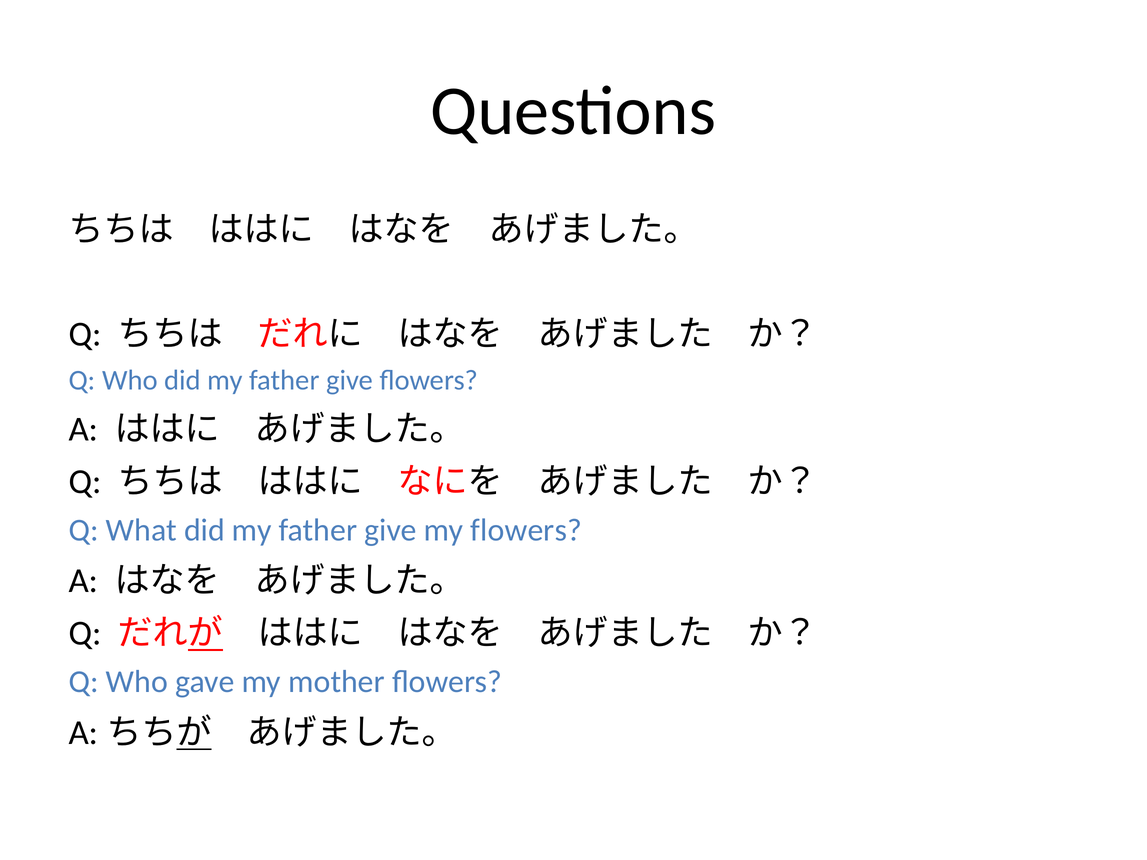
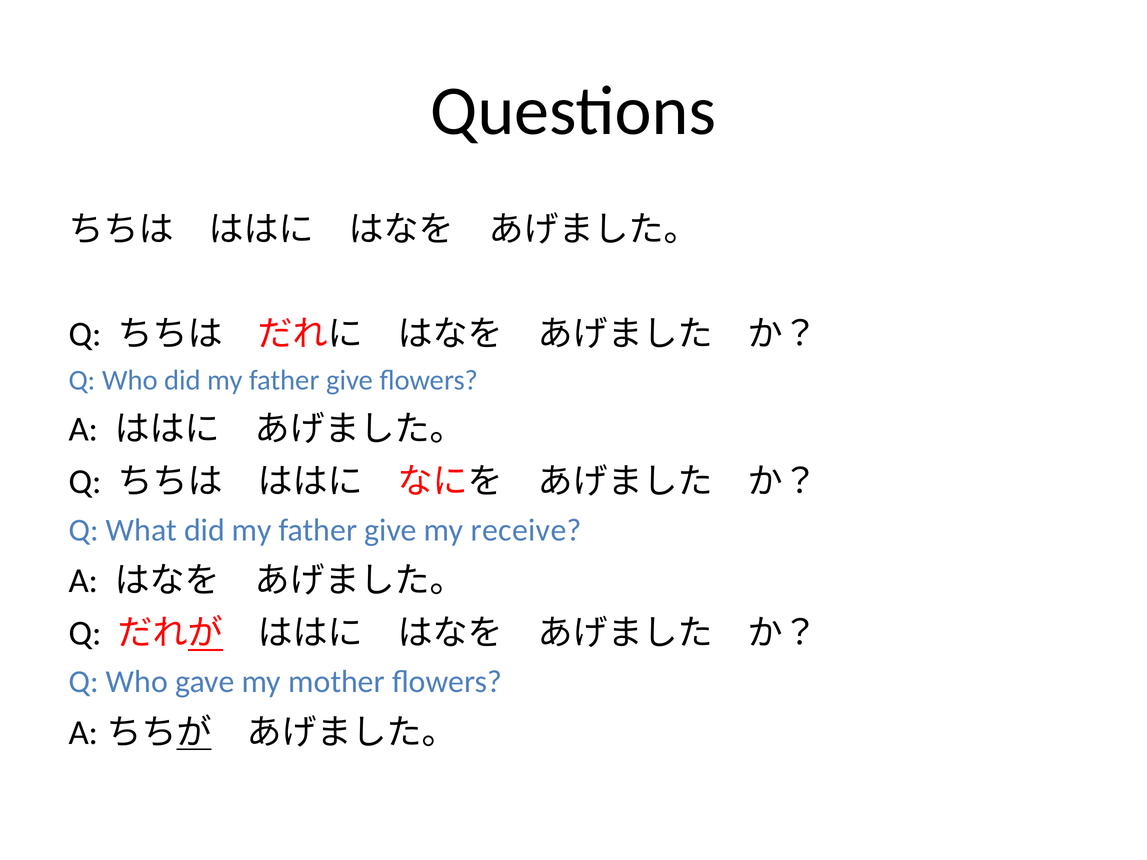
my flowers: flowers -> receive (526, 530)
